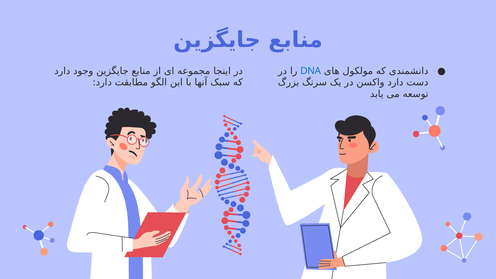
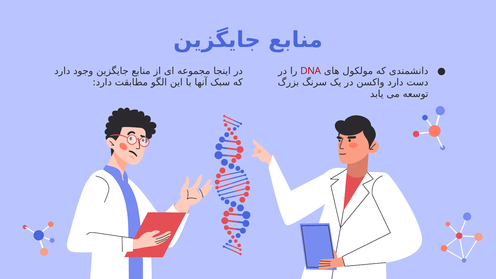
DNA colour: blue -> red (311, 71)
